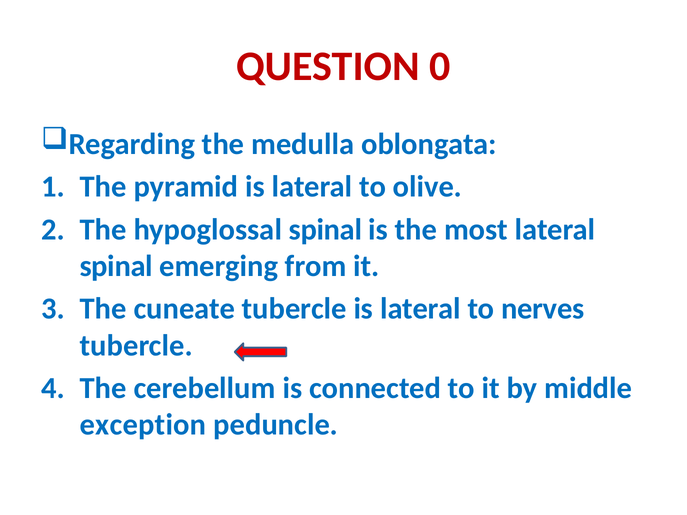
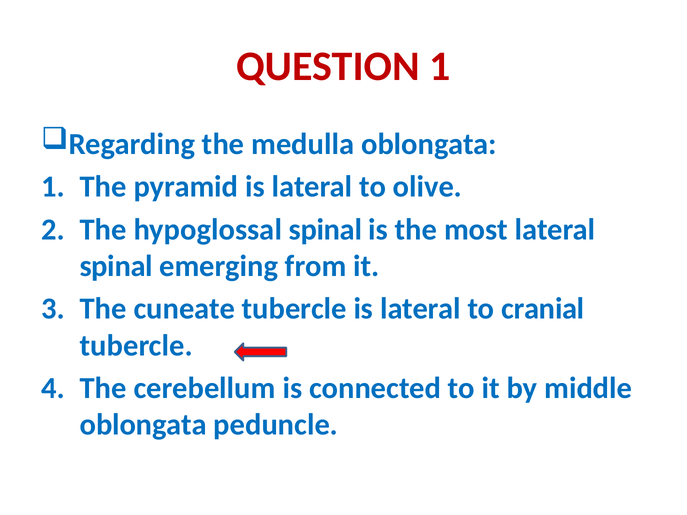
QUESTION 0: 0 -> 1 (440, 67)
nerves: nerves -> cranial (543, 309)
exception: exception -> oblongata (143, 425)
